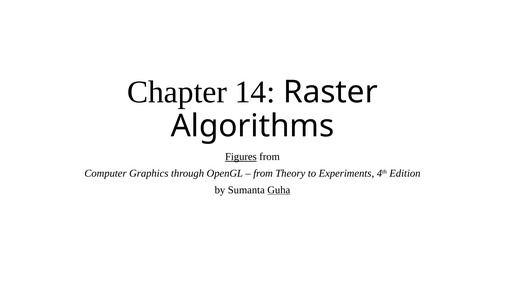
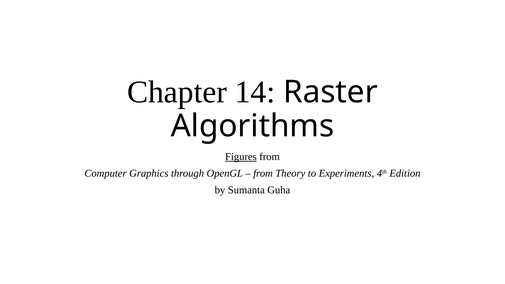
Guha underline: present -> none (279, 190)
